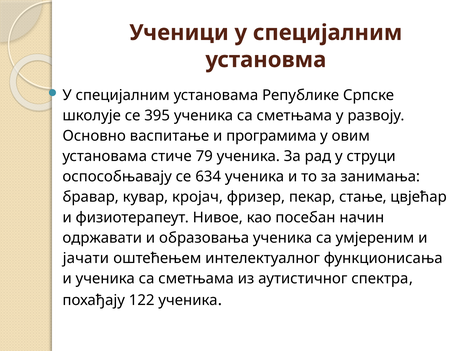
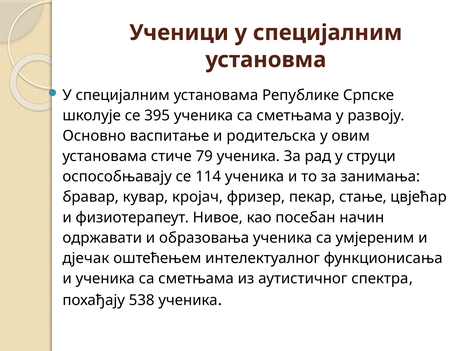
програмима: програмима -> родитељска (271, 136)
634: 634 -> 114 (208, 177)
јачати: јачати -> дјечак (86, 259)
122: 122 -> 538 (142, 301)
